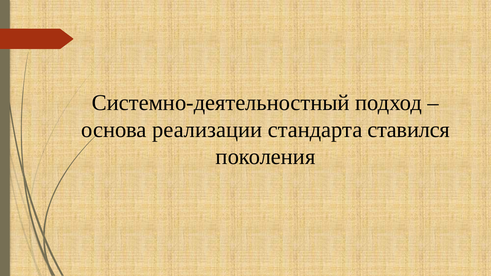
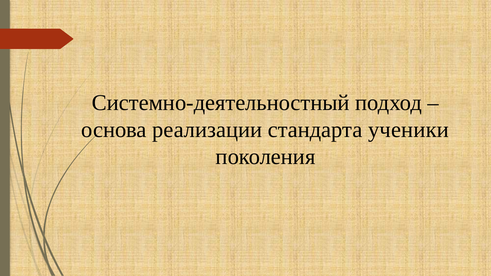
ставился: ставился -> ученики (409, 130)
